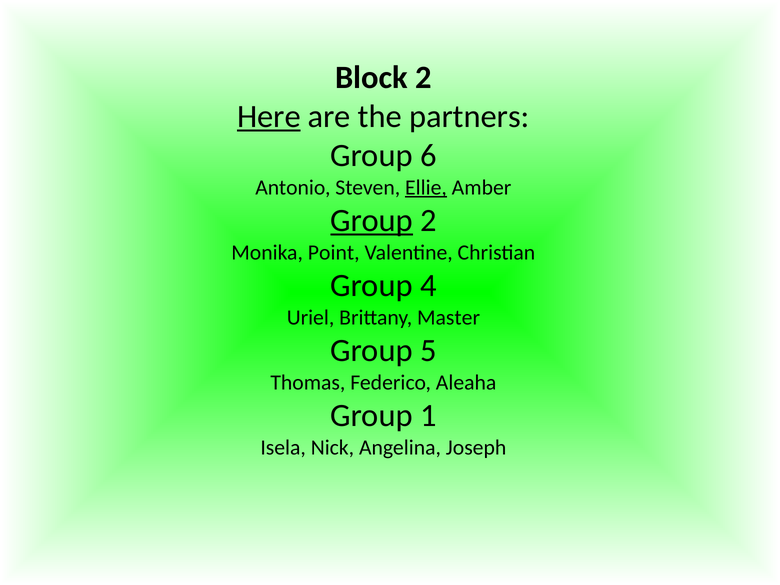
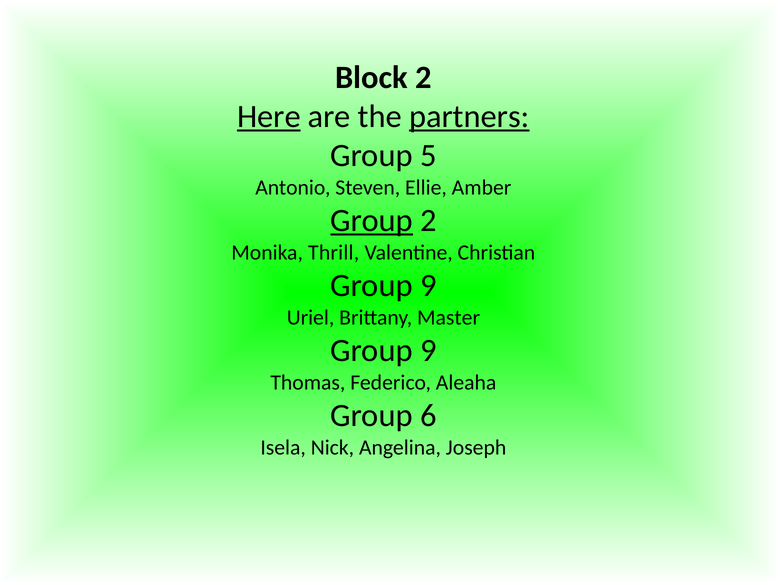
partners underline: none -> present (469, 117)
6: 6 -> 5 (428, 156)
Ellie underline: present -> none (426, 187)
Point: Point -> Thrill (334, 252)
4: 4 -> 9 (428, 286)
5: 5 -> 9 (428, 351)
1: 1 -> 6 (428, 416)
